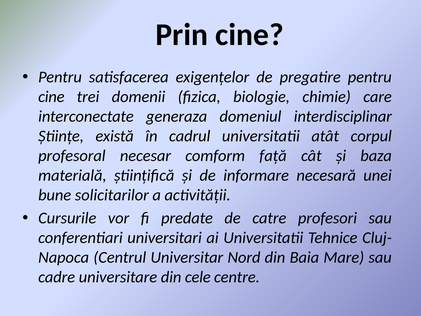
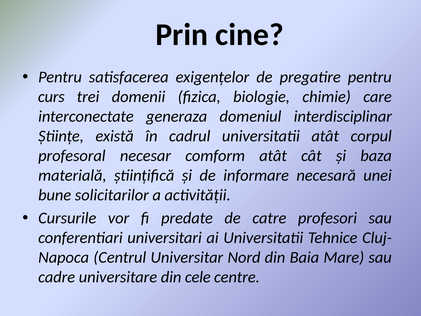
cine: cine -> curs (51, 97)
comform față: față -> atât (273, 156)
